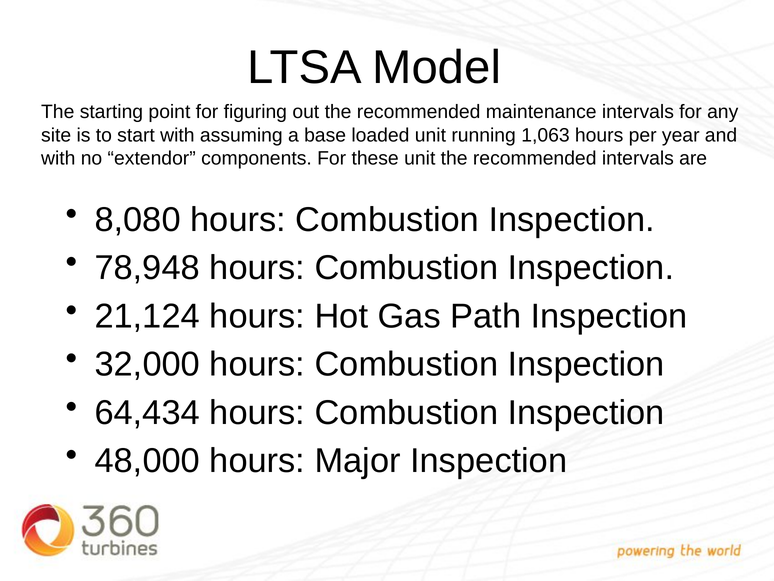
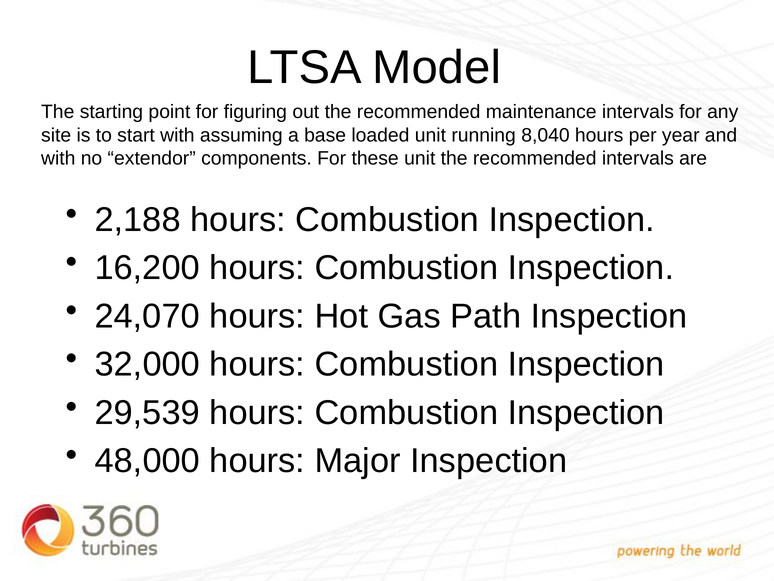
1,063: 1,063 -> 8,040 (545, 135)
8,080: 8,080 -> 2,188 (138, 220)
78,948: 78,948 -> 16,200 (147, 268)
21,124: 21,124 -> 24,070 (147, 316)
64,434: 64,434 -> 29,539 (147, 412)
